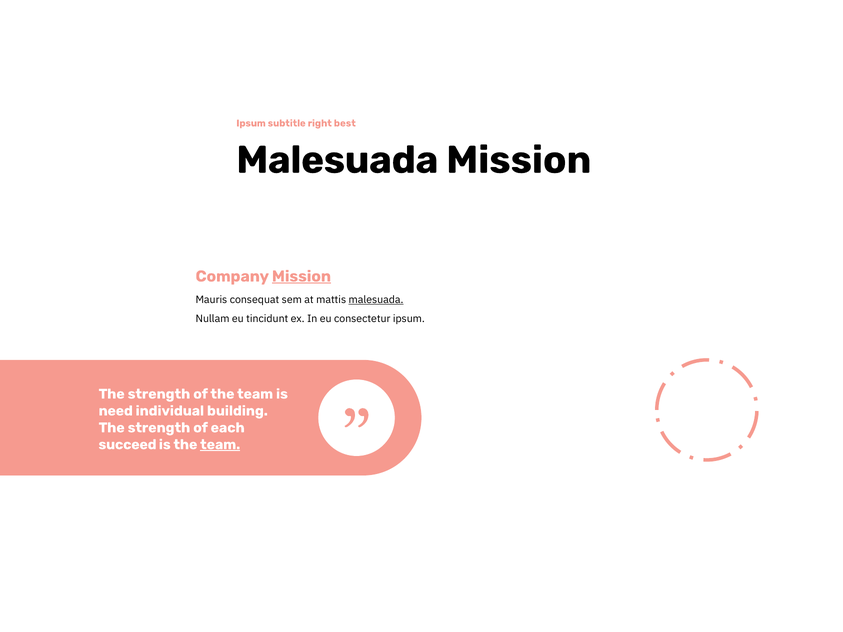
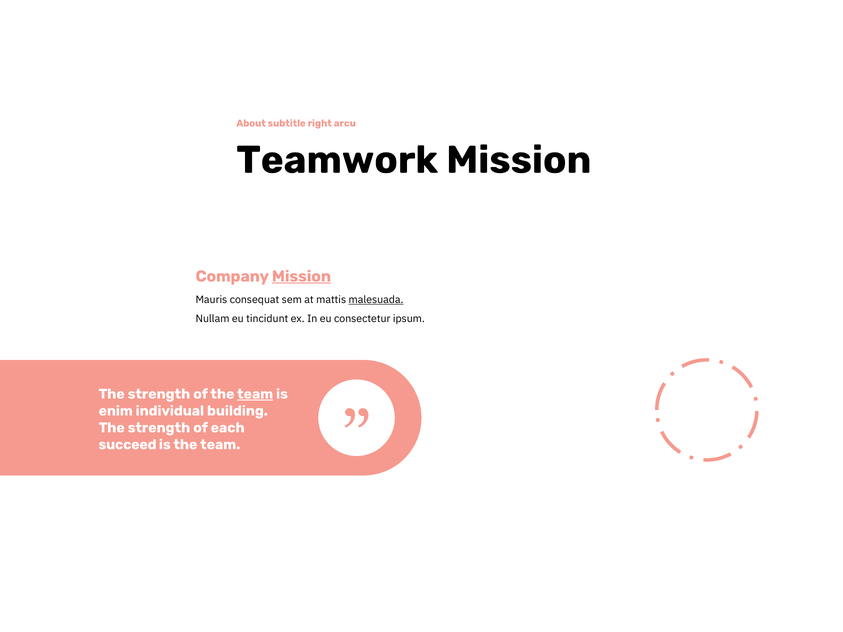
Ipsum: Ipsum -> About (251, 123)
best: best -> arcu (345, 123)
Malesuada: Malesuada -> Teamwork (337, 160)
team underline: none -> present (255, 394)
need: need -> enim (116, 411)
team underline: present -> none (220, 445)
